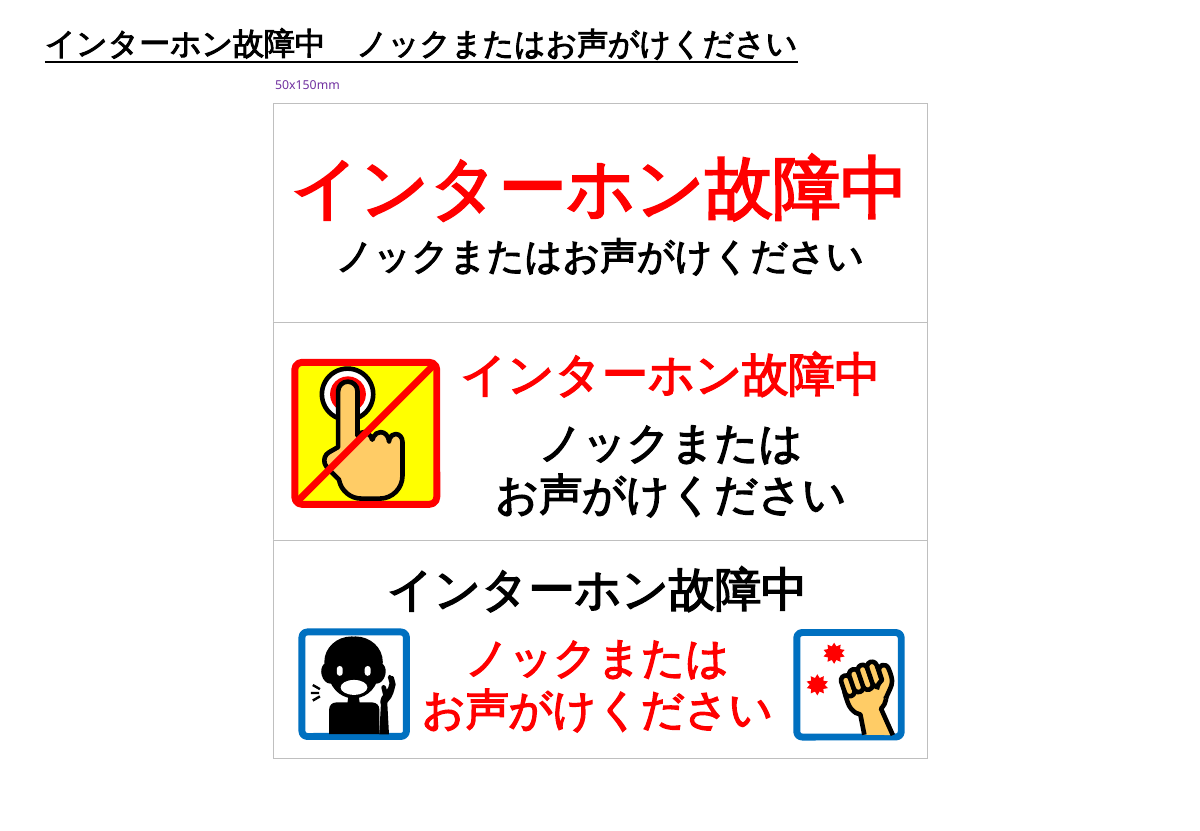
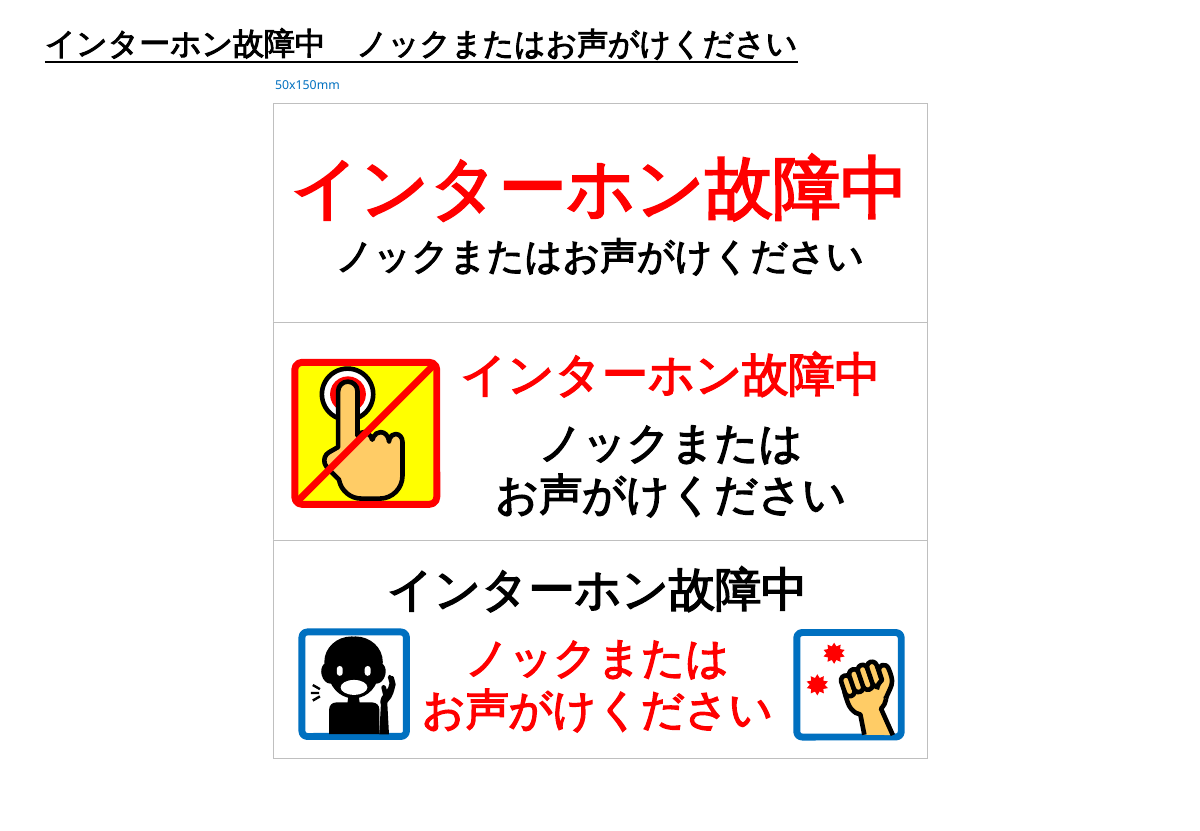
50x150mm colour: purple -> blue (307, 85)
